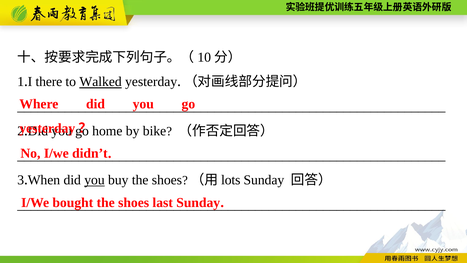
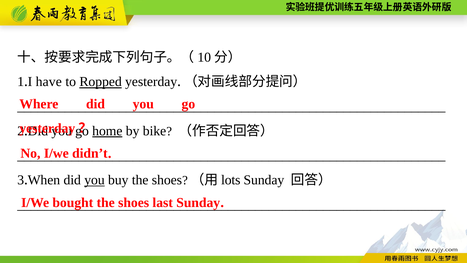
there: there -> have (49, 82)
Walked: Walked -> Ropped (101, 82)
home underline: none -> present (107, 131)
